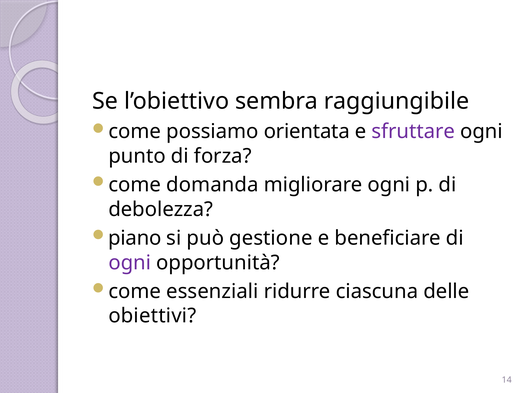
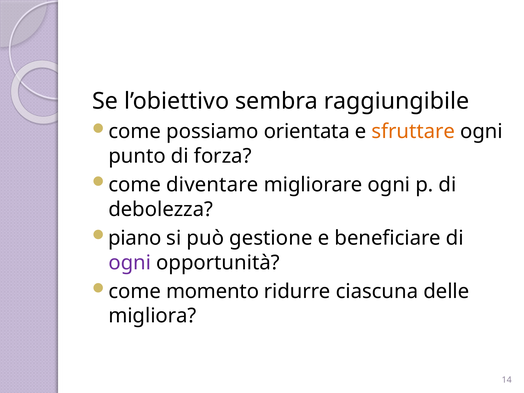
sfruttare colour: purple -> orange (413, 132)
domanda: domanda -> diventare (212, 185)
essenziali: essenziali -> momento (213, 291)
obiettivi: obiettivi -> migliora (152, 316)
